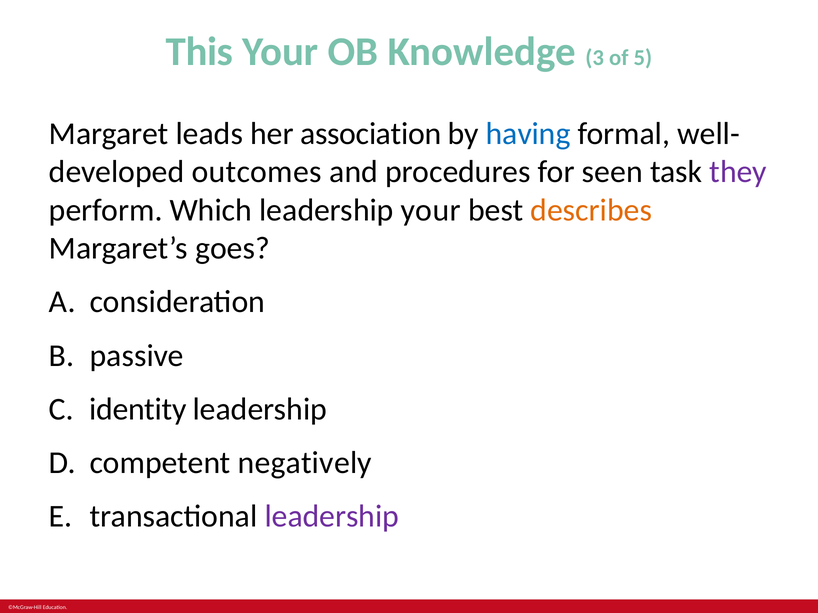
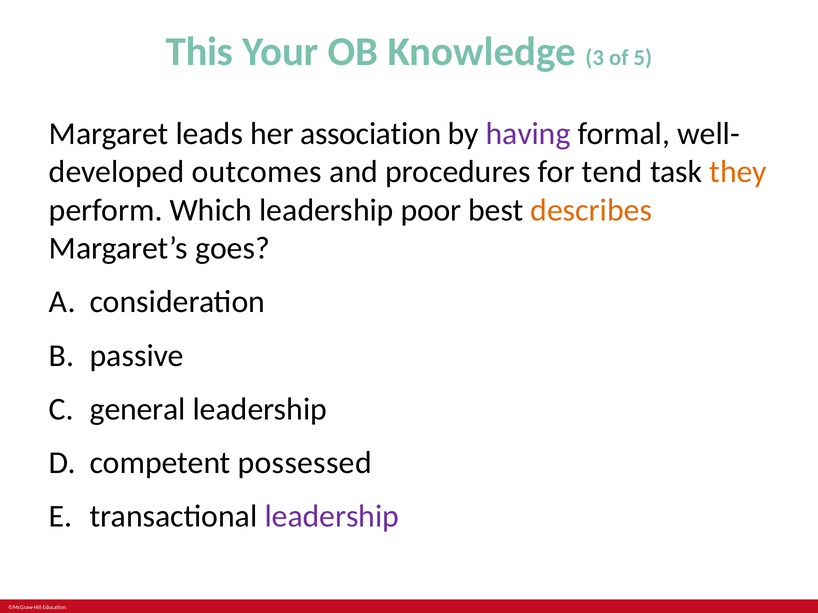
having colour: blue -> purple (528, 134)
seen: seen -> tend (612, 172)
they colour: purple -> orange (738, 172)
leadership your: your -> poor (431, 210)
identity: identity -> general (138, 409)
negatively: negatively -> possessed (305, 463)
